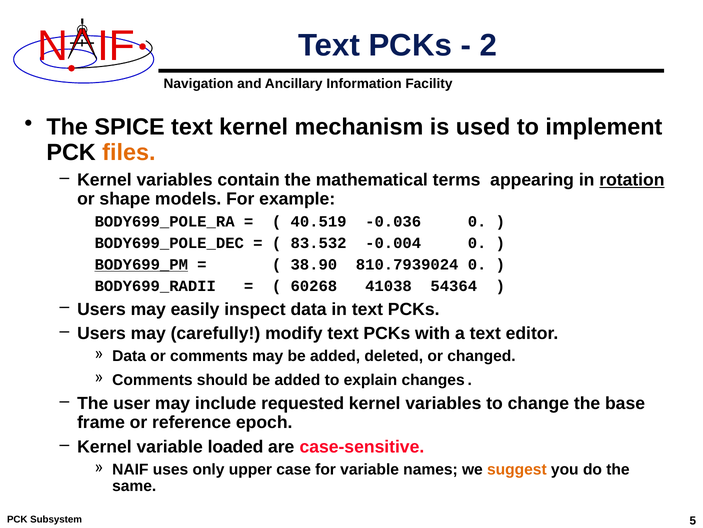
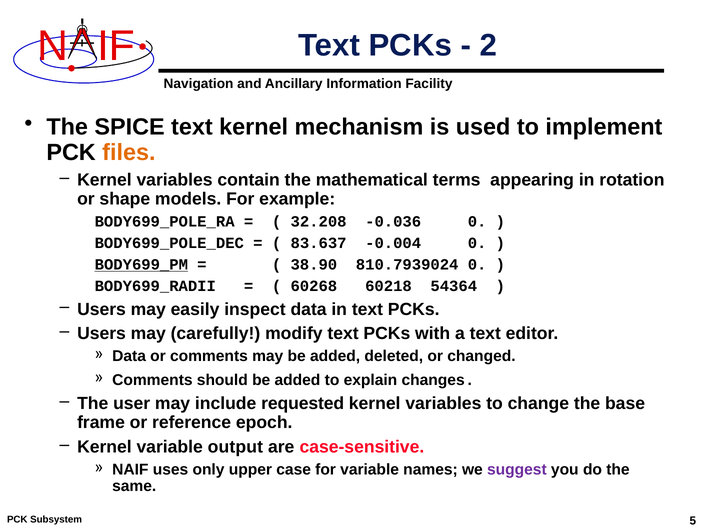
rotation underline: present -> none (632, 180)
40.519: 40.519 -> 32.208 (319, 221)
83.532: 83.532 -> 83.637 (319, 243)
41038: 41038 -> 60218 (388, 286)
loaded: loaded -> output (235, 446)
suggest colour: orange -> purple (517, 469)
